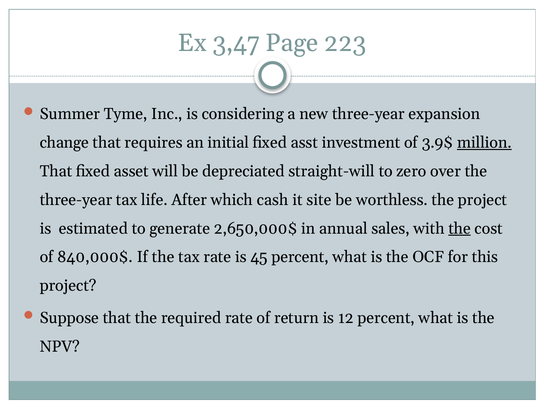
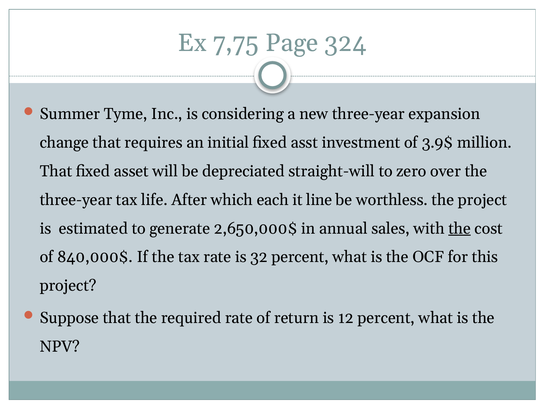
3,47: 3,47 -> 7,75 (236, 43)
223: 223 -> 324 (345, 43)
million underline: present -> none (484, 142)
cash: cash -> each (273, 200)
site: site -> line (319, 200)
45: 45 -> 32 (259, 257)
